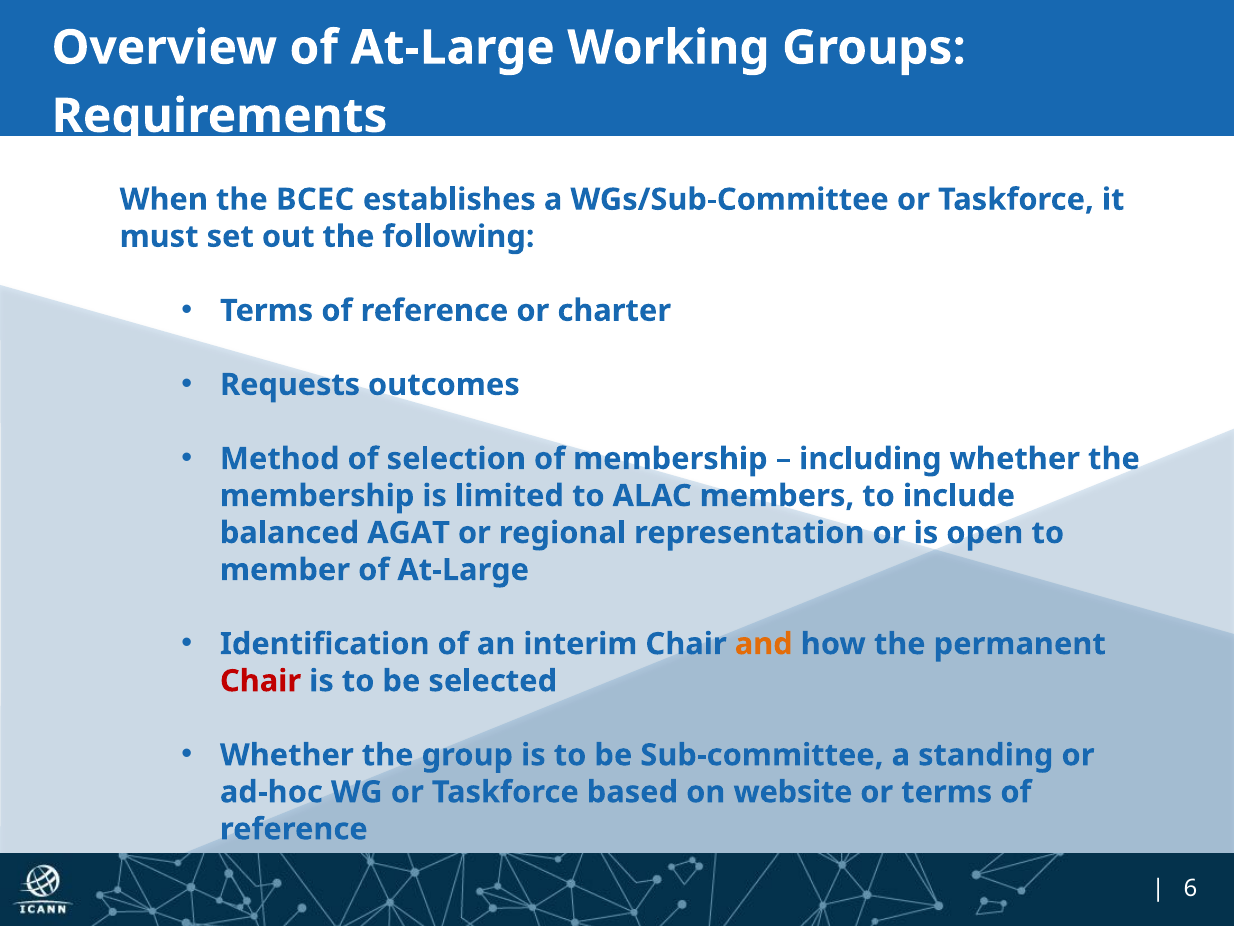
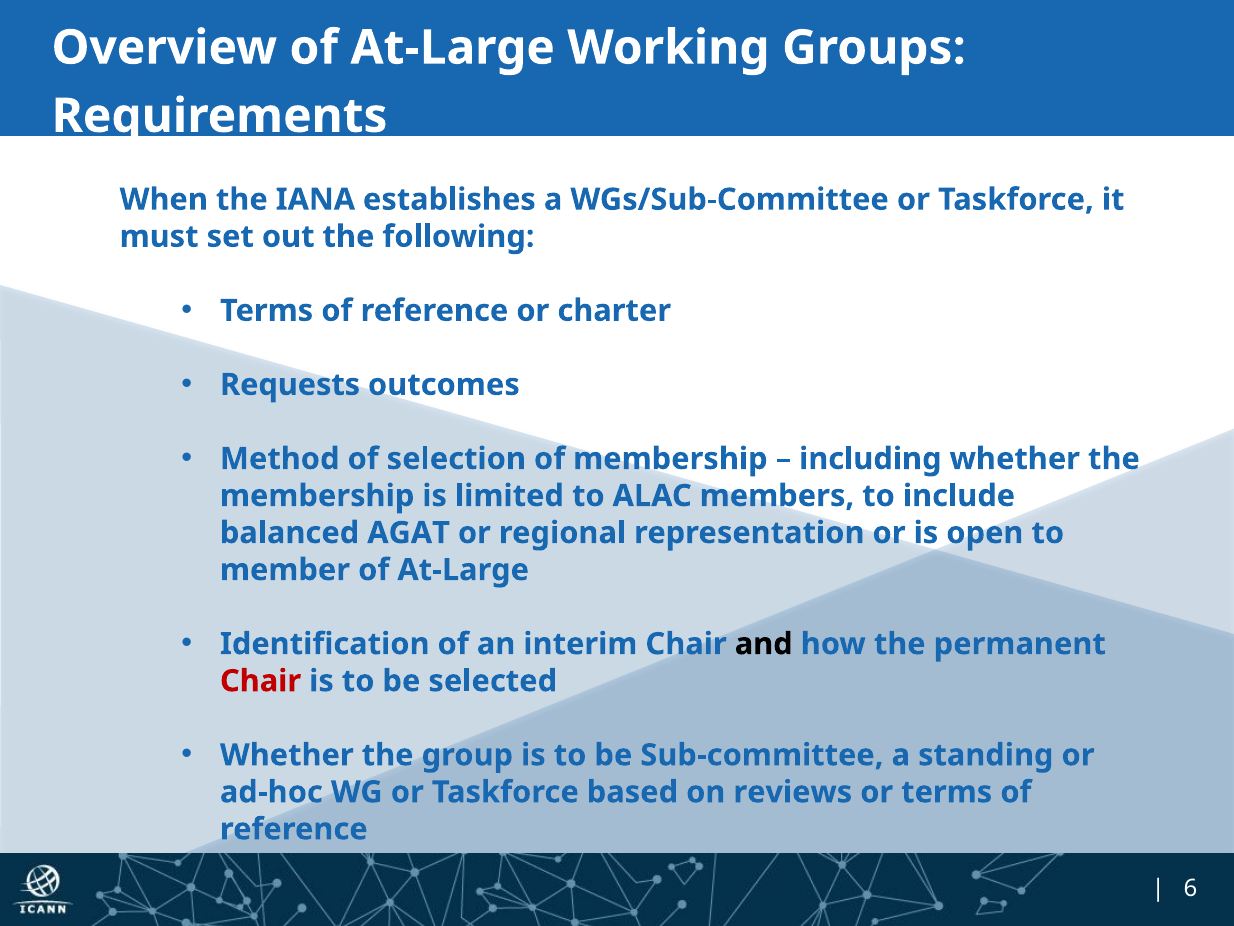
BCEC: BCEC -> IANA (315, 199)
and colour: orange -> black (764, 644)
website: website -> reviews (793, 792)
